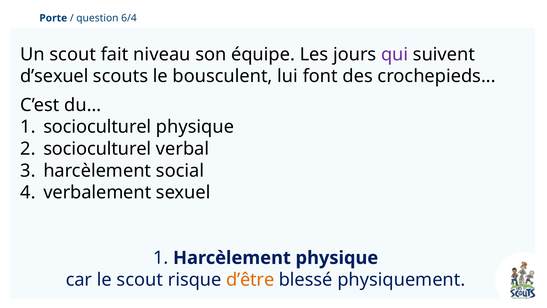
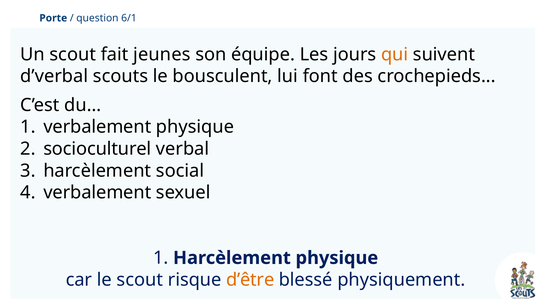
6/4: 6/4 -> 6/1 (129, 18)
niveau: niveau -> jeunes (162, 54)
qui colour: purple -> orange (395, 54)
d’sexuel: d’sexuel -> d’verbal (54, 76)
1 socioculturel: socioculturel -> verbalement (97, 127)
